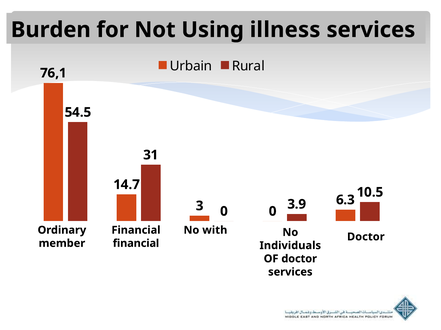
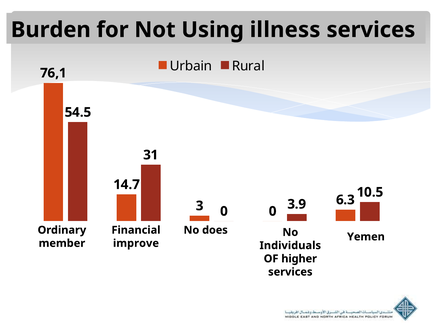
with: with -> does (215, 231)
Doctor: Doctor -> Yemen (366, 237)
financial: financial -> improve (136, 244)
OF doctor: doctor -> higher (299, 259)
